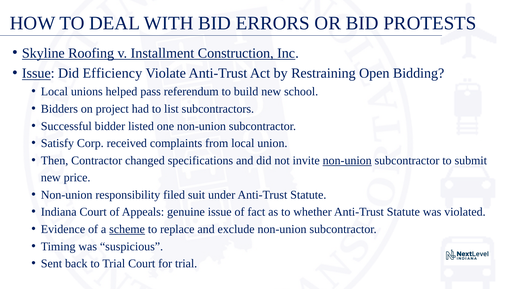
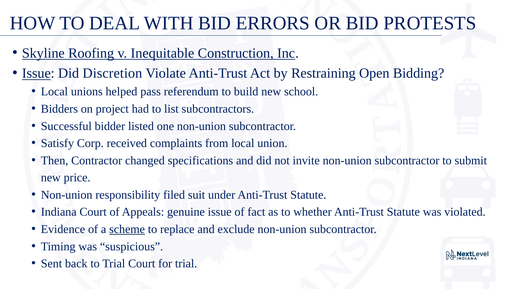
Installment: Installment -> Inequitable (162, 53)
Efficiency: Efficiency -> Discretion (112, 73)
non-union underline: present -> none (347, 160)
